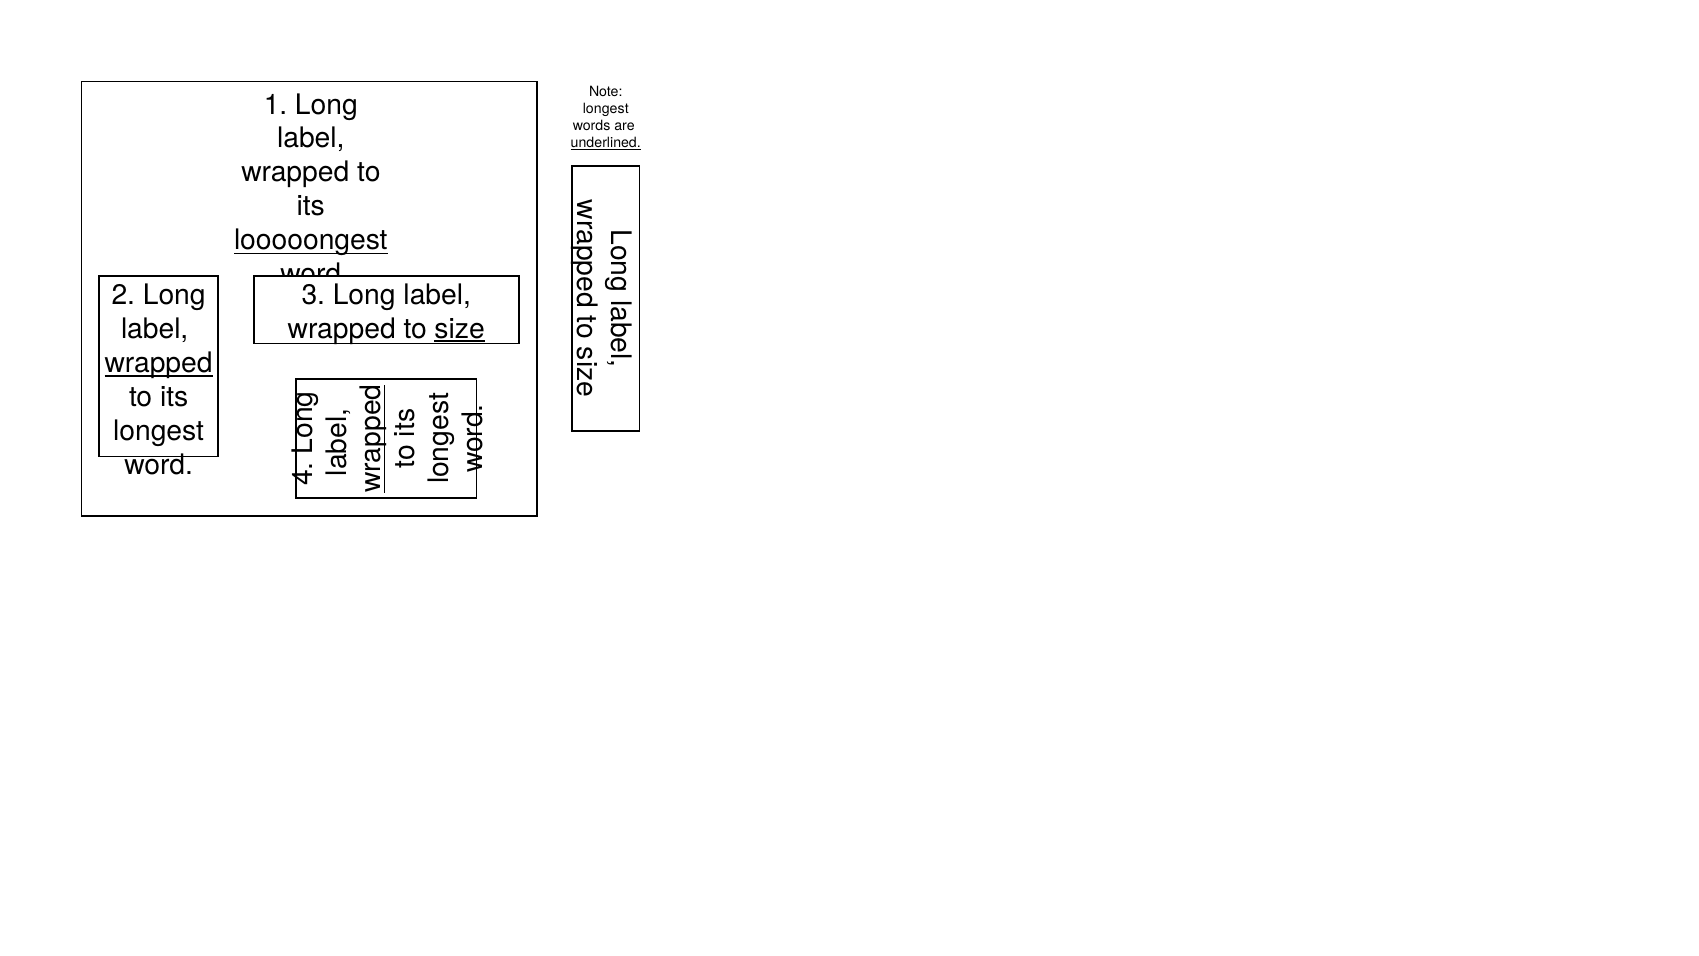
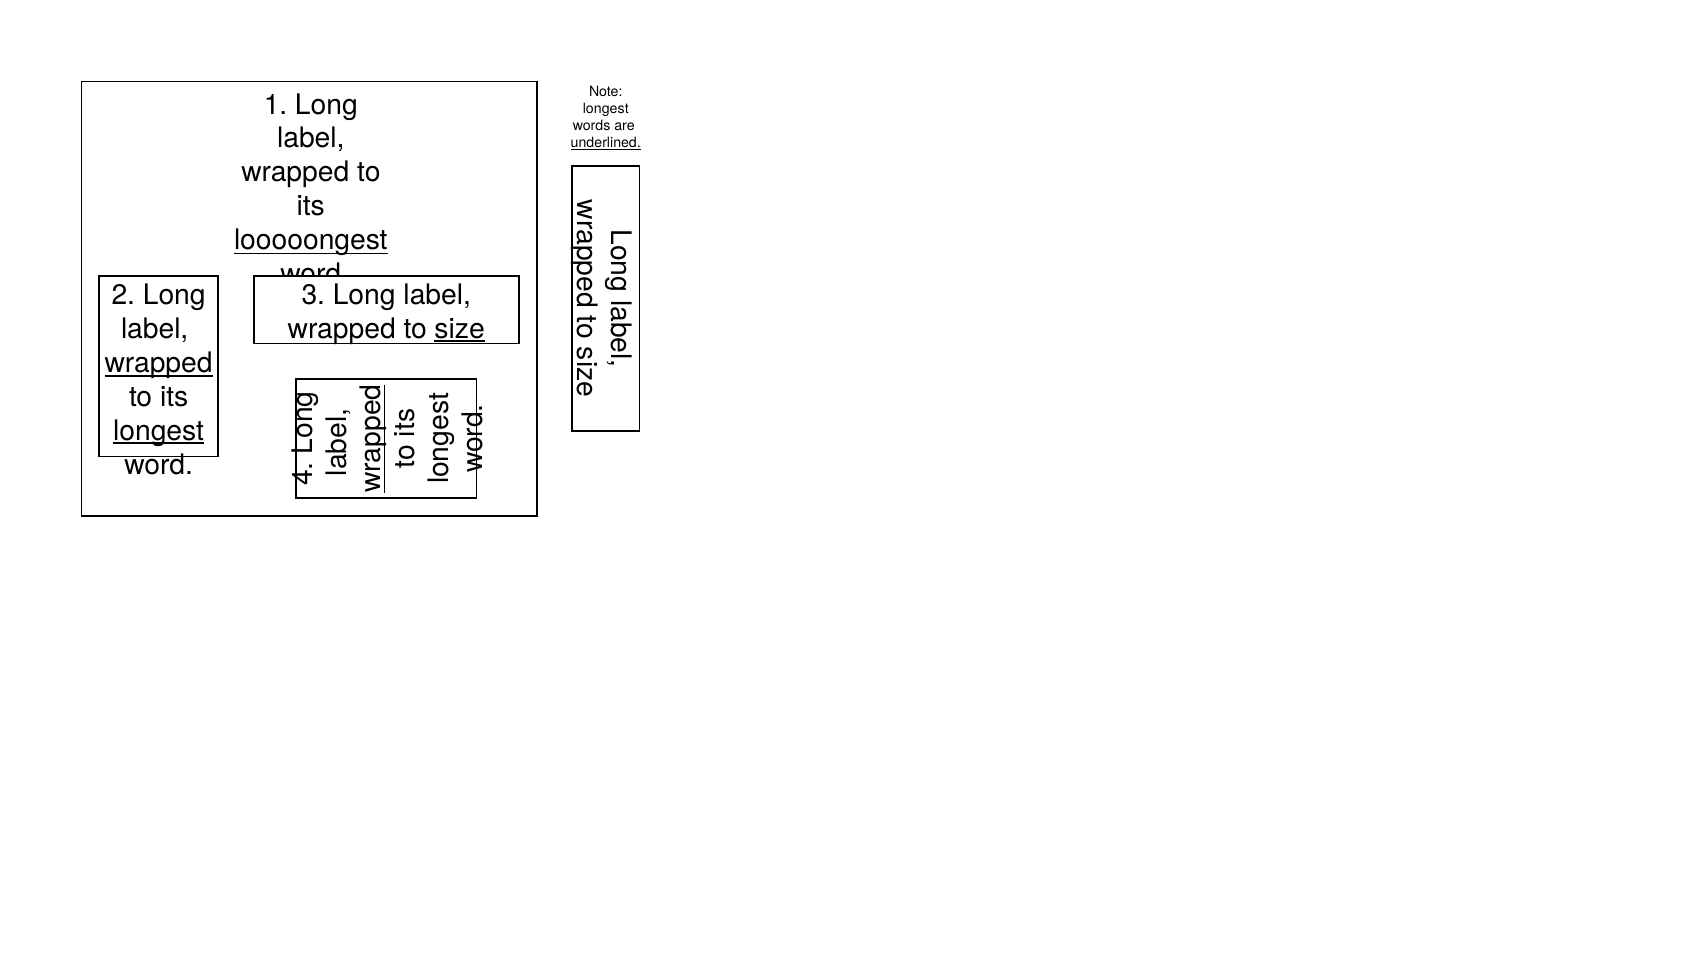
longest underline: none -> present (159, 431)
